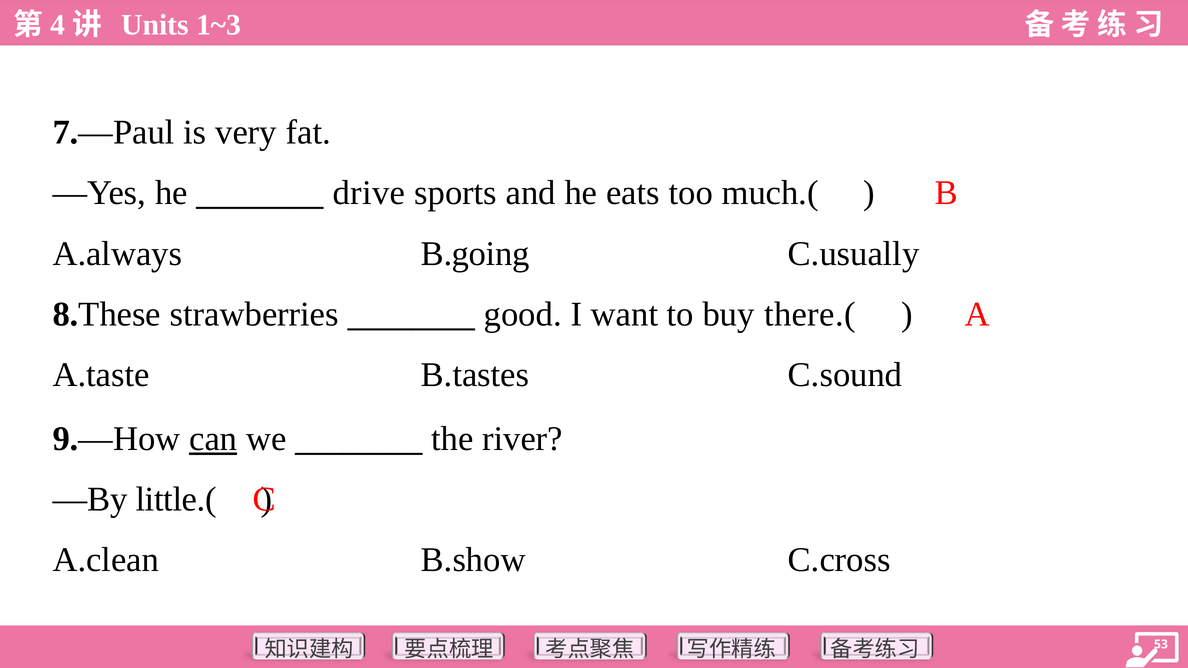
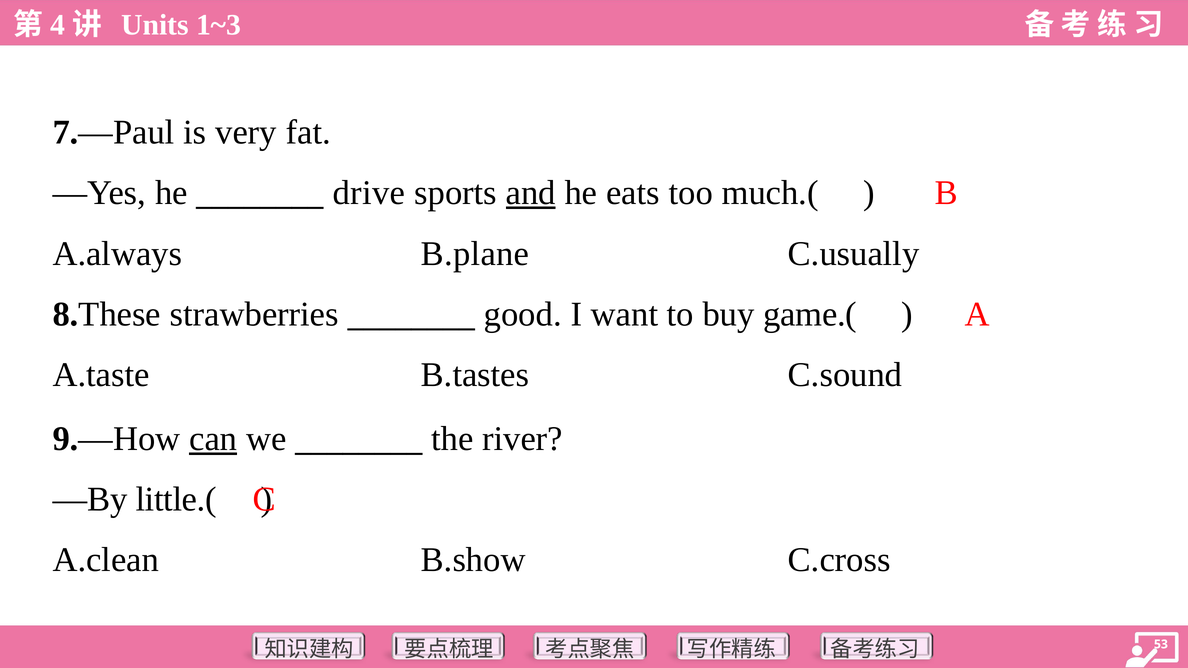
and underline: none -> present (531, 193)
B.going: B.going -> B.plane (475, 254)
there.(: there.( -> game.( (810, 315)
